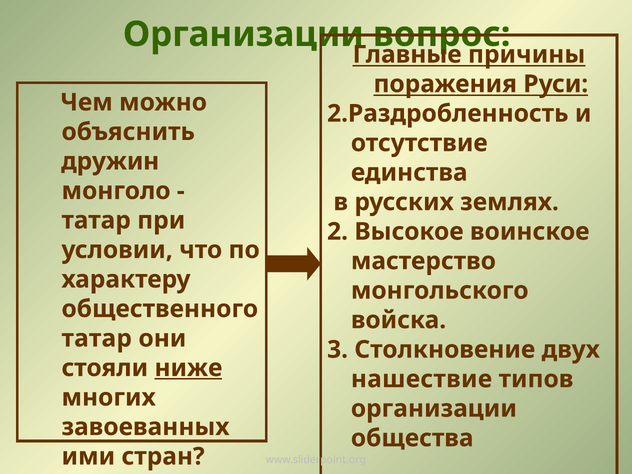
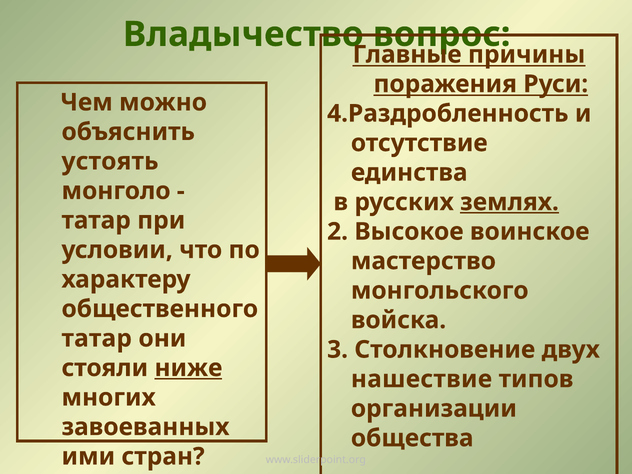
Организации: Организации -> Владычество (243, 34)
2.Раздробленность: 2.Раздробленность -> 4.Раздробленность (448, 114)
дружин: дружин -> устоять (110, 161)
землях underline: none -> present (509, 202)
